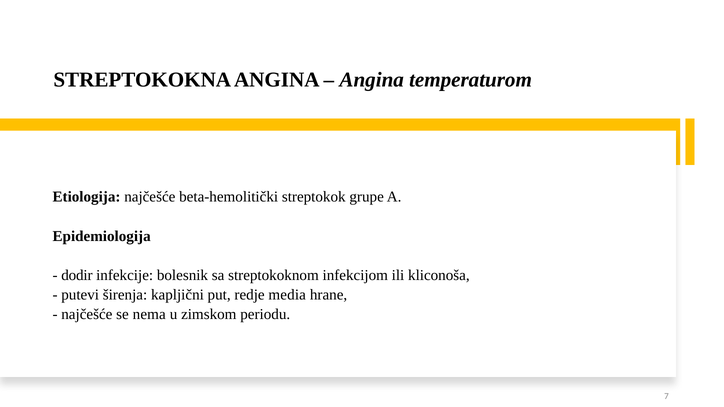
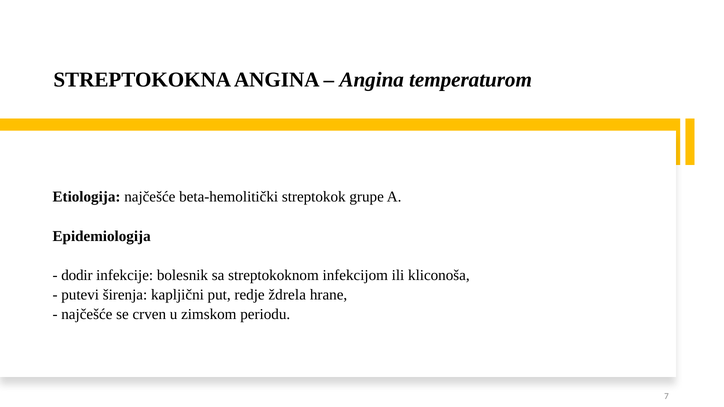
media: media -> ždrela (287, 295)
nema: nema -> crven (149, 315)
